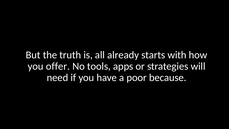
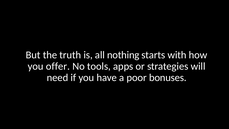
already: already -> nothing (123, 55)
because: because -> bonuses (168, 77)
